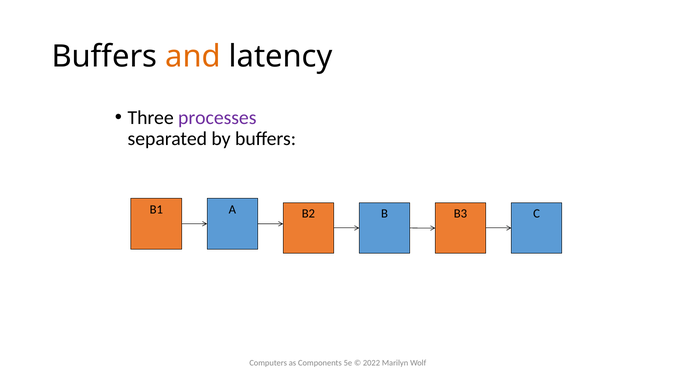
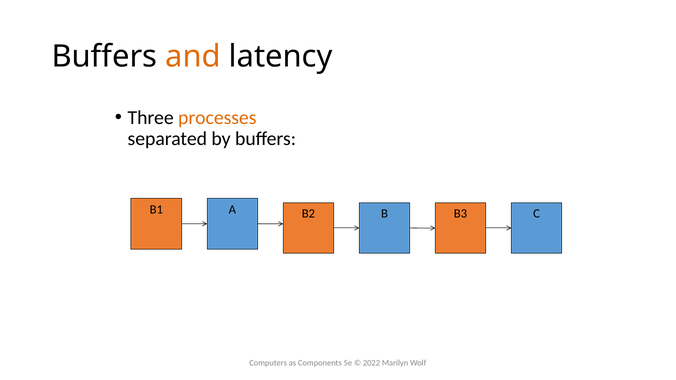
processes colour: purple -> orange (217, 118)
